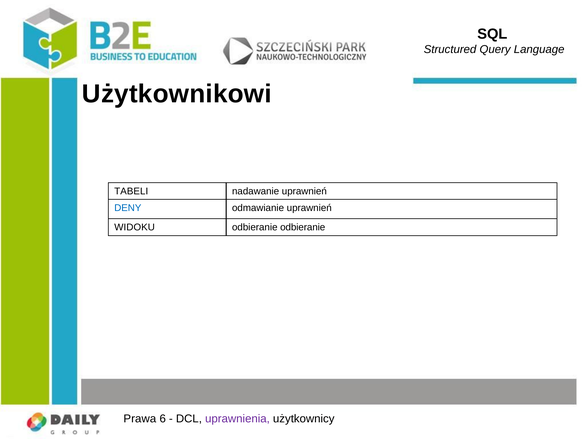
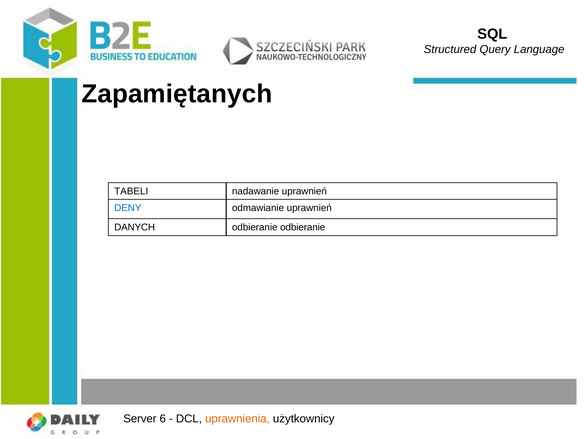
Użytkownikowi: Użytkownikowi -> Zapamiętanych (177, 94)
WIDOKU: WIDOKU -> DANYCH (135, 228)
Prawa: Prawa -> Server (140, 419)
uprawnienia colour: purple -> orange (237, 419)
